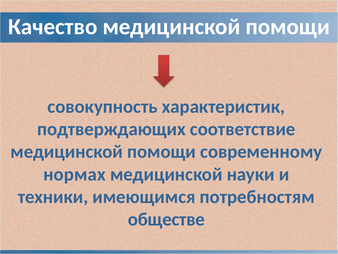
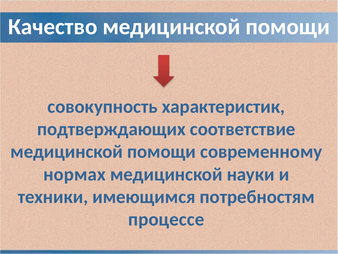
обществе: обществе -> процессе (166, 219)
